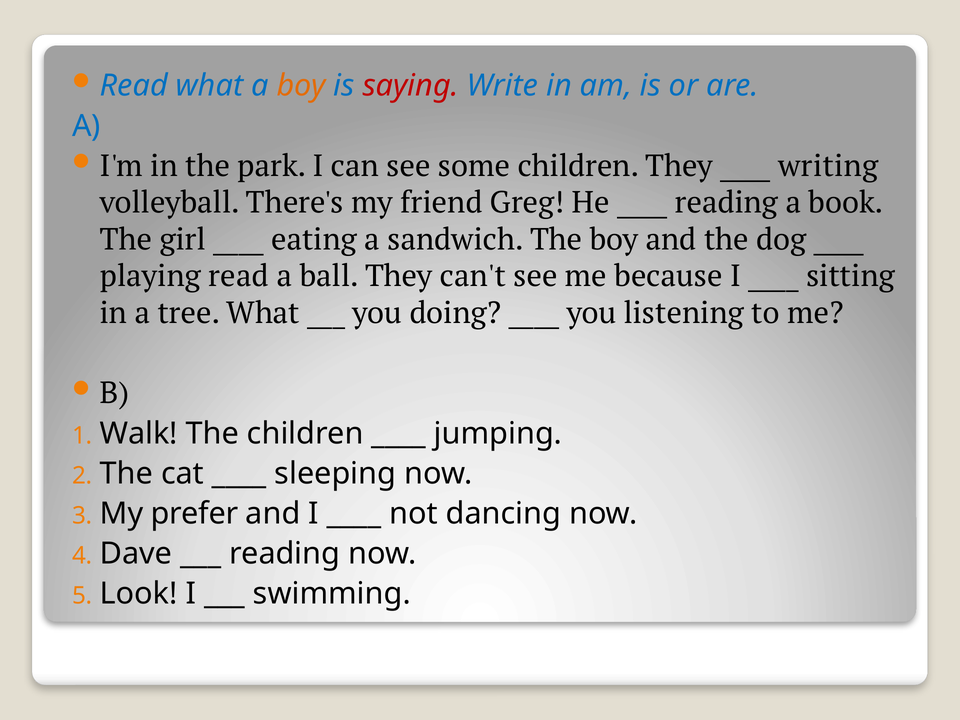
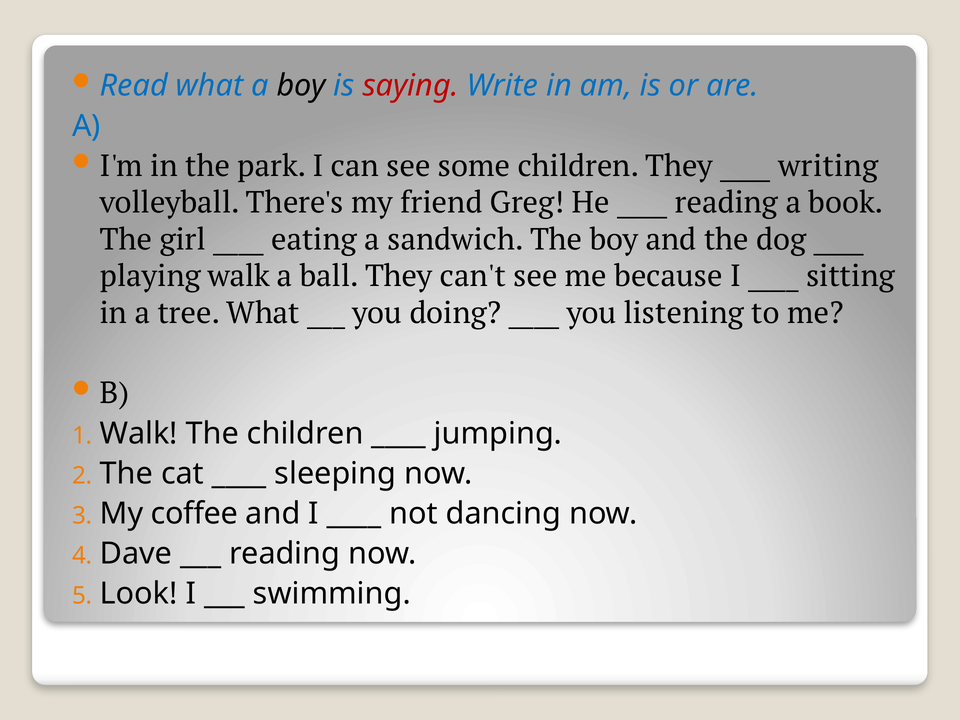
boy colour: orange -> black (301, 86)
playing read: read -> walk (239, 276)
prefer: prefer -> coffee (194, 514)
